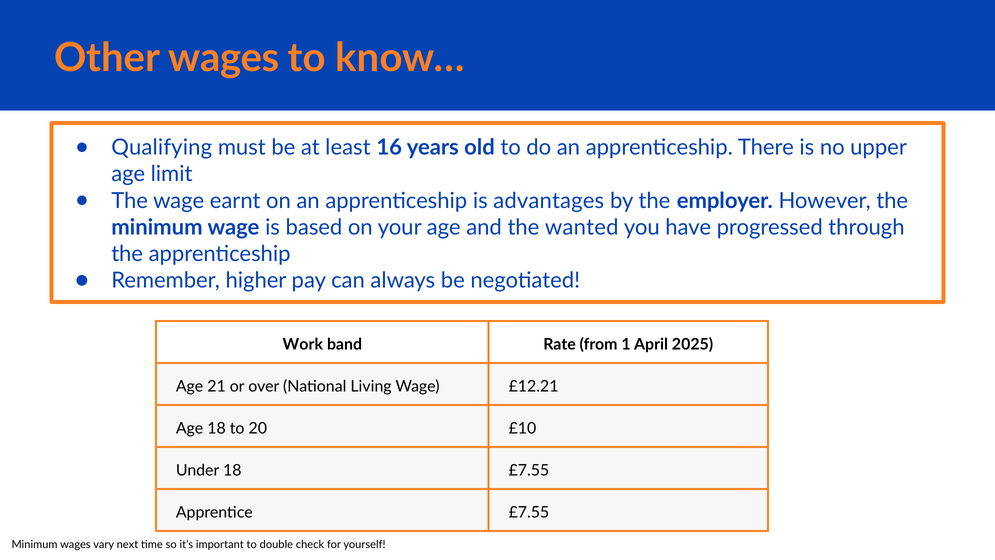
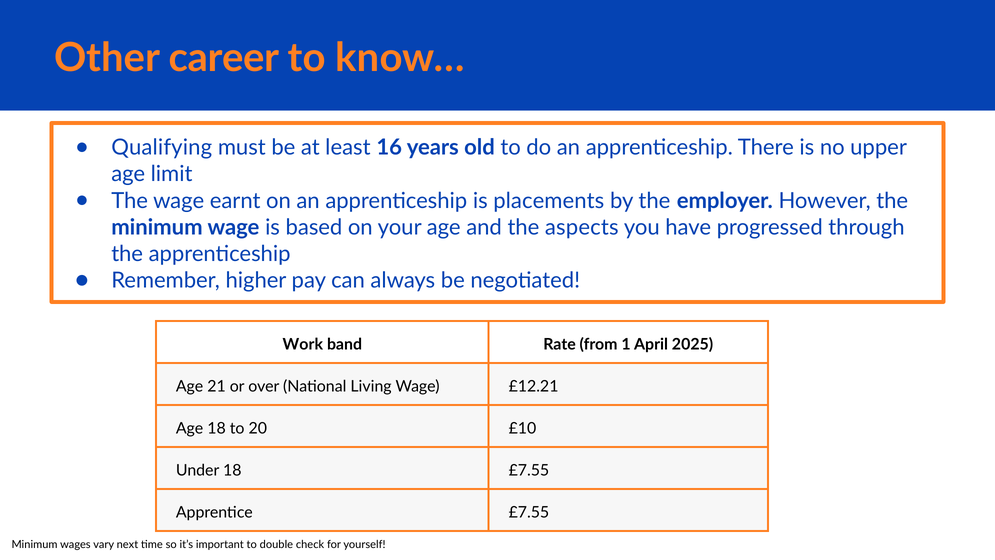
Other wages: wages -> career (224, 58)
advantages: advantages -> placements (549, 201)
wanted: wanted -> aspects (582, 227)
